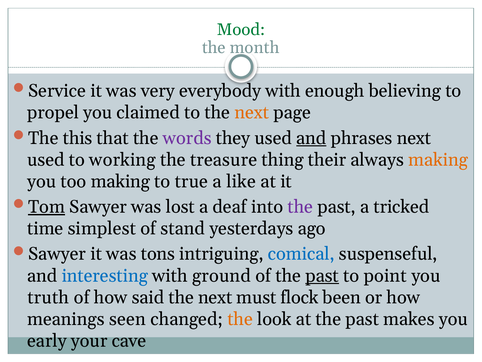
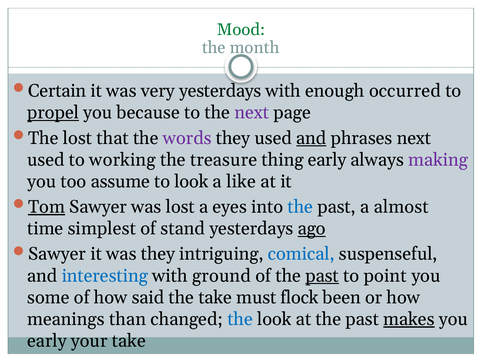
Service: Service -> Certain (57, 91)
very everybody: everybody -> yesterdays (220, 91)
believing: believing -> occurred (405, 91)
propel underline: none -> present (53, 113)
claimed: claimed -> because (148, 113)
next colour: orange -> purple (252, 113)
The this: this -> lost (78, 138)
thing their: their -> early (327, 160)
making colour: orange -> purple (438, 160)
too making: making -> assume (120, 181)
to true: true -> look (192, 181)
deaf: deaf -> eyes (230, 207)
the colour: purple -> blue (300, 207)
tricked: tricked -> almost (401, 207)
ago underline: none -> present (312, 228)
was tons: tons -> they (158, 254)
truth: truth -> some (48, 297)
next: next -> take (215, 297)
seen: seen -> than (128, 319)
the colour: orange -> blue (240, 319)
makes underline: none -> present (409, 319)
your cave: cave -> take (129, 340)
